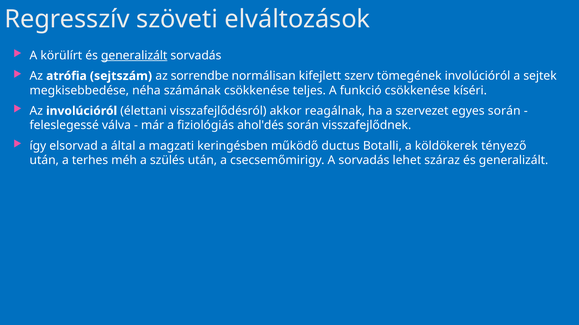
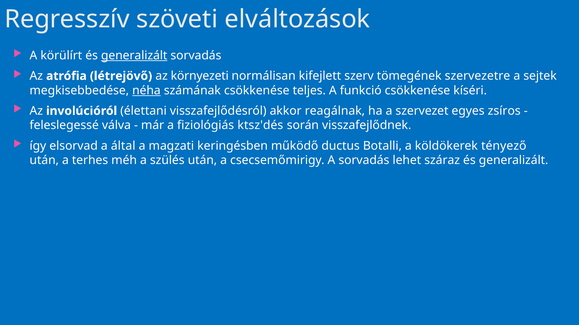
sejtszám: sejtszám -> létrejövő (121, 76)
sorrendbe: sorrendbe -> környezeti (200, 76)
tömegének involúcióról: involúcióról -> szervezetre (477, 76)
néha underline: none -> present (146, 91)
egyes során: során -> zsíros (504, 111)
ahol'dés: ahol'dés -> ktsz'dés (260, 126)
